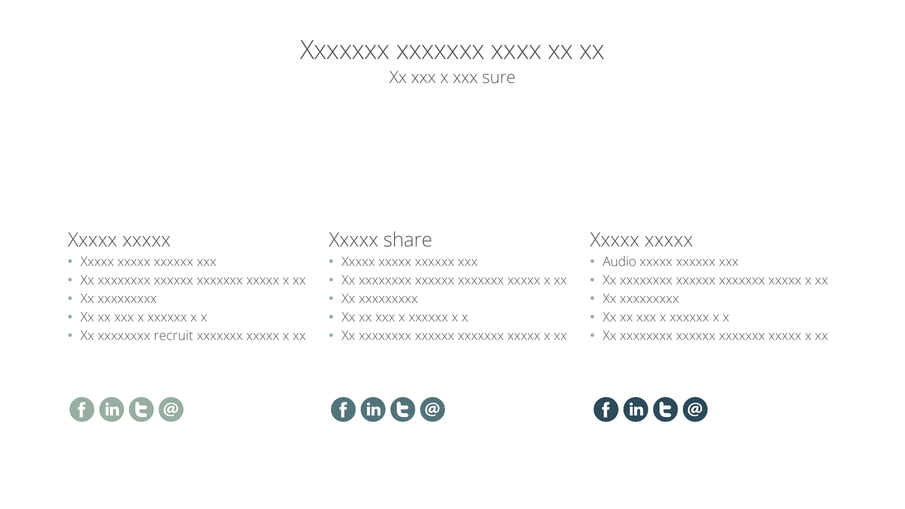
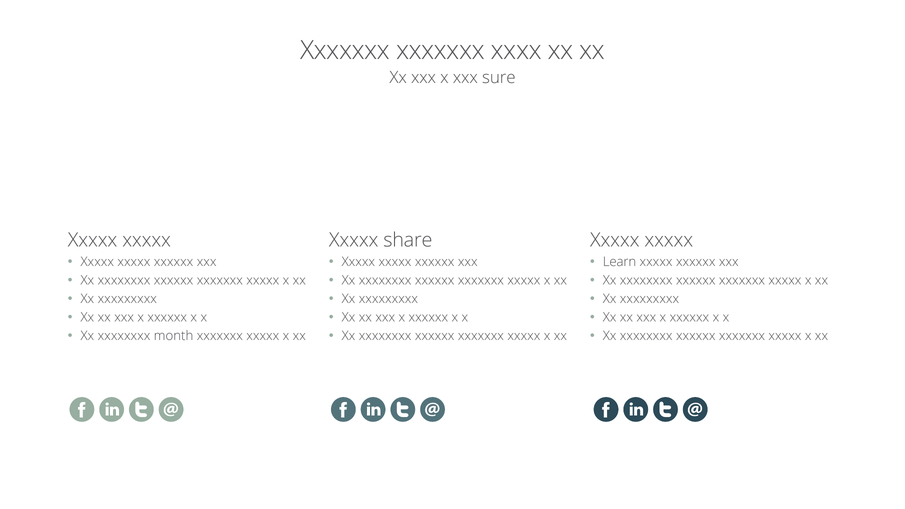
Audio: Audio -> Learn (620, 262)
recruit: recruit -> month (174, 336)
